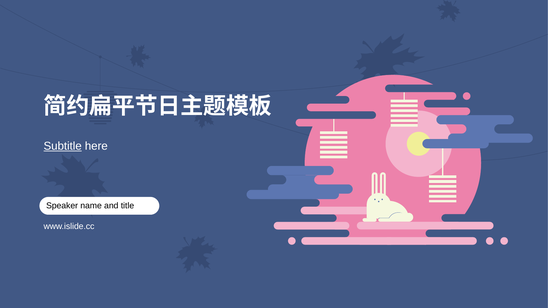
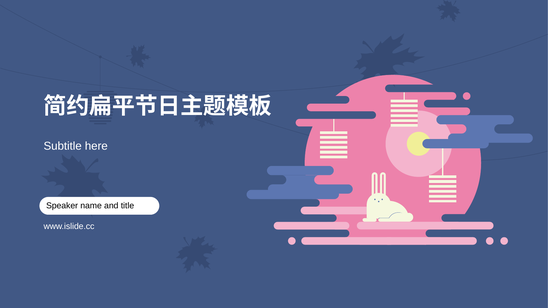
Subtitle underline: present -> none (63, 146)
